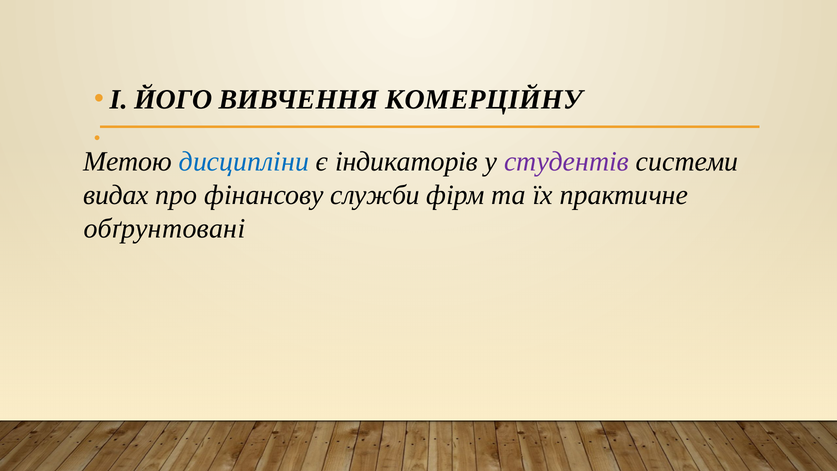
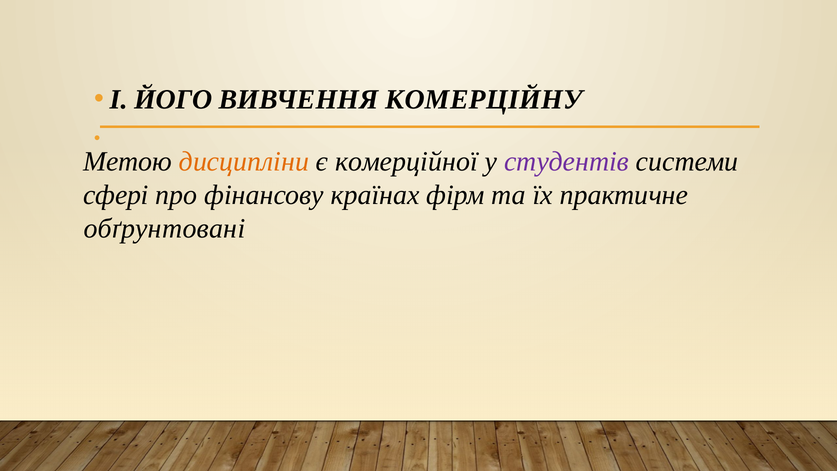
дисципліни colour: blue -> orange (244, 161)
індикаторів: індикаторів -> комерційної (406, 161)
видах: видах -> сфері (116, 195)
служби: служби -> країнах (375, 195)
